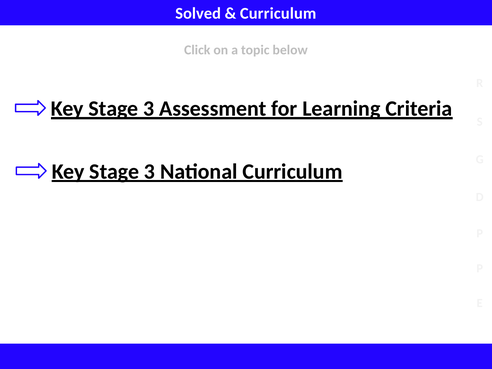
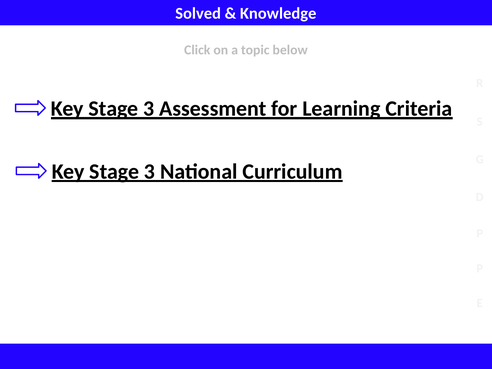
Curriculum: Curriculum -> Knowledge (278, 13)
